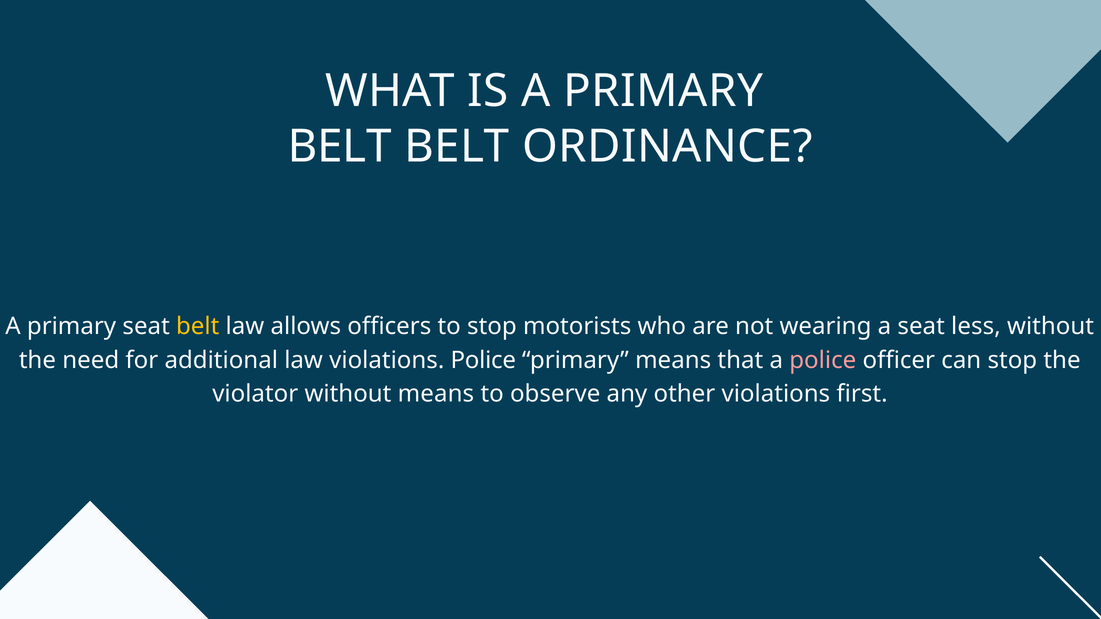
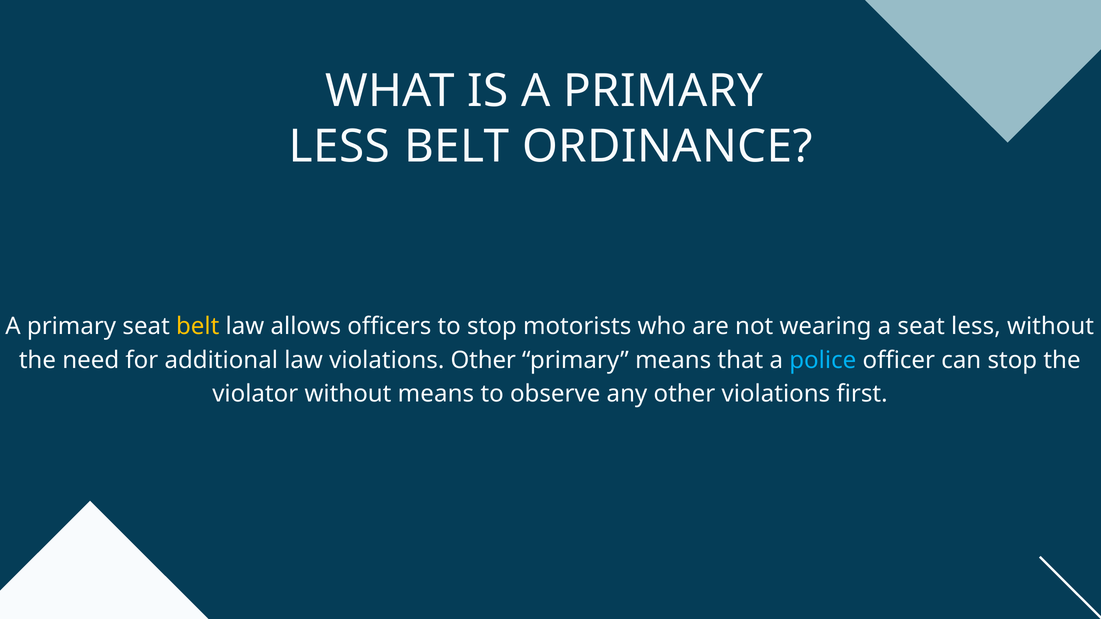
BELT: BELT -> LESS (339, 146)
violations Police: Police -> Other (483, 360)
police colour: pink -> light blue (823, 360)
